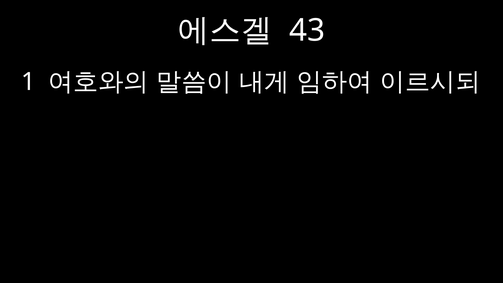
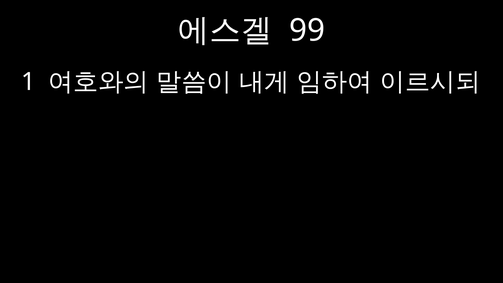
43: 43 -> 99 (307, 30)
